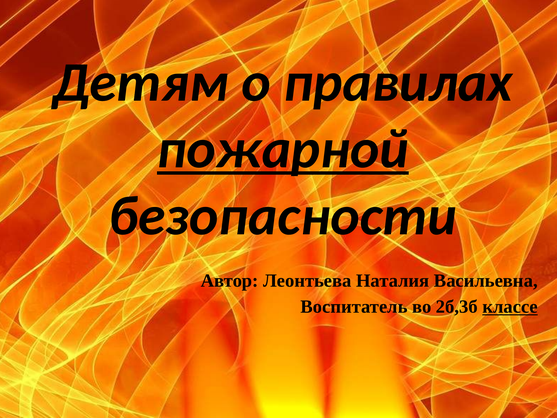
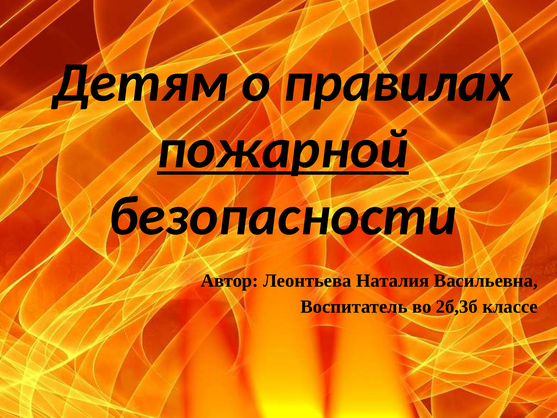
классе underline: present -> none (510, 307)
